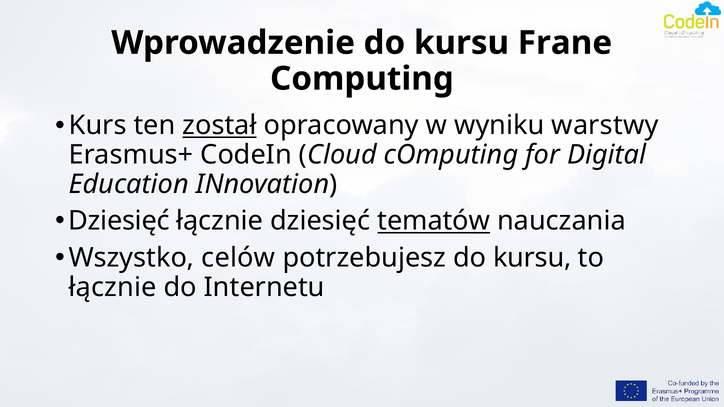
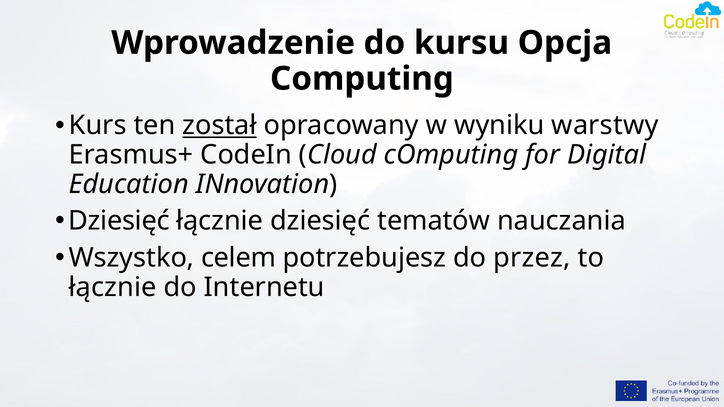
Frane: Frane -> Opcja (565, 43)
tematów underline: present -> none (434, 221)
celów: celów -> celem (239, 258)
potrzebujesz do kursu: kursu -> przez (532, 258)
